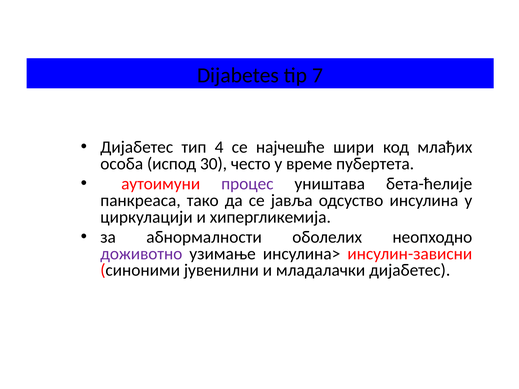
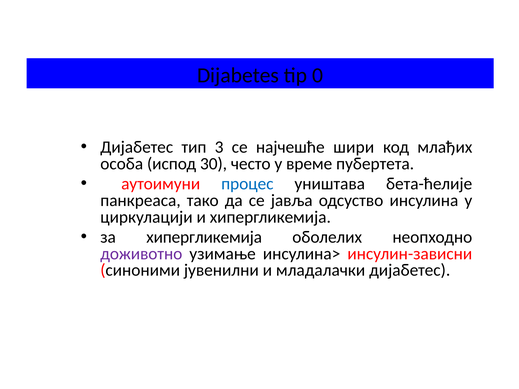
7: 7 -> 0 (318, 75)
4: 4 -> 3 (219, 147)
процес colour: purple -> blue (247, 184)
за абнормалности: абнормалности -> хипергликемија (204, 237)
